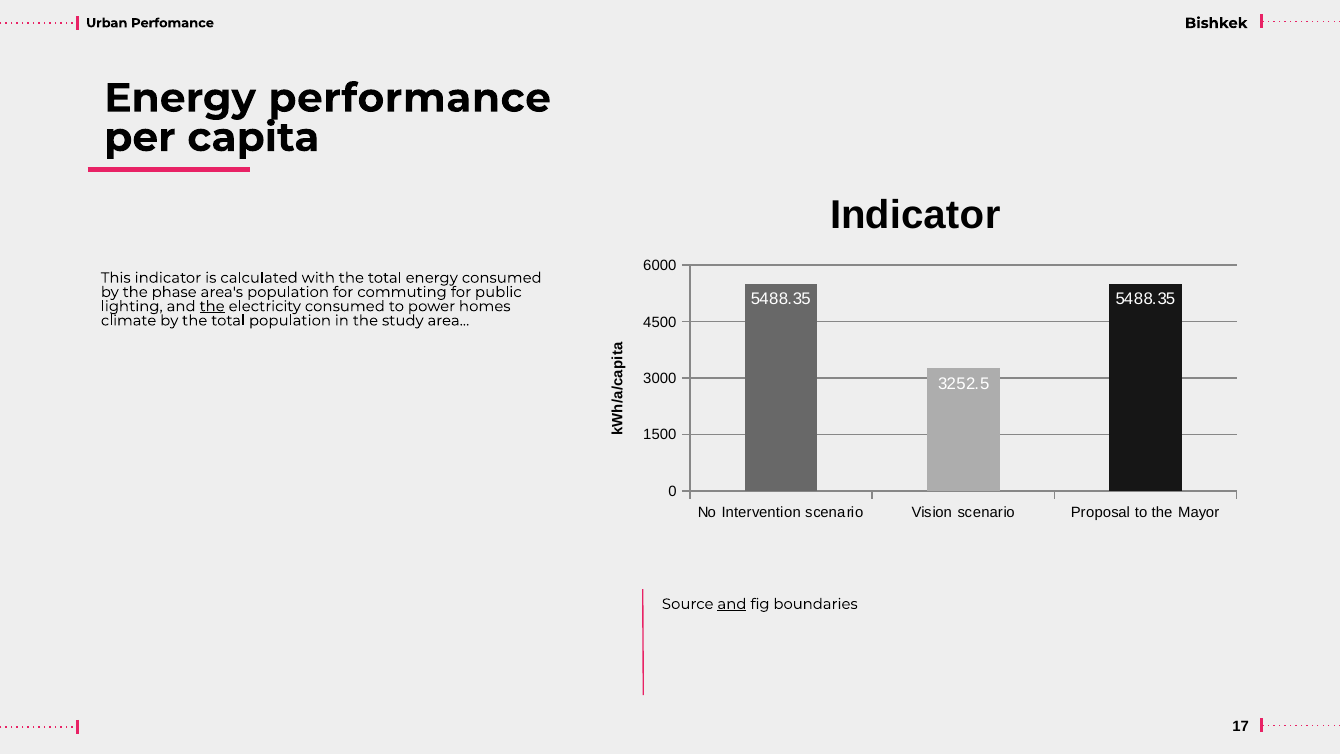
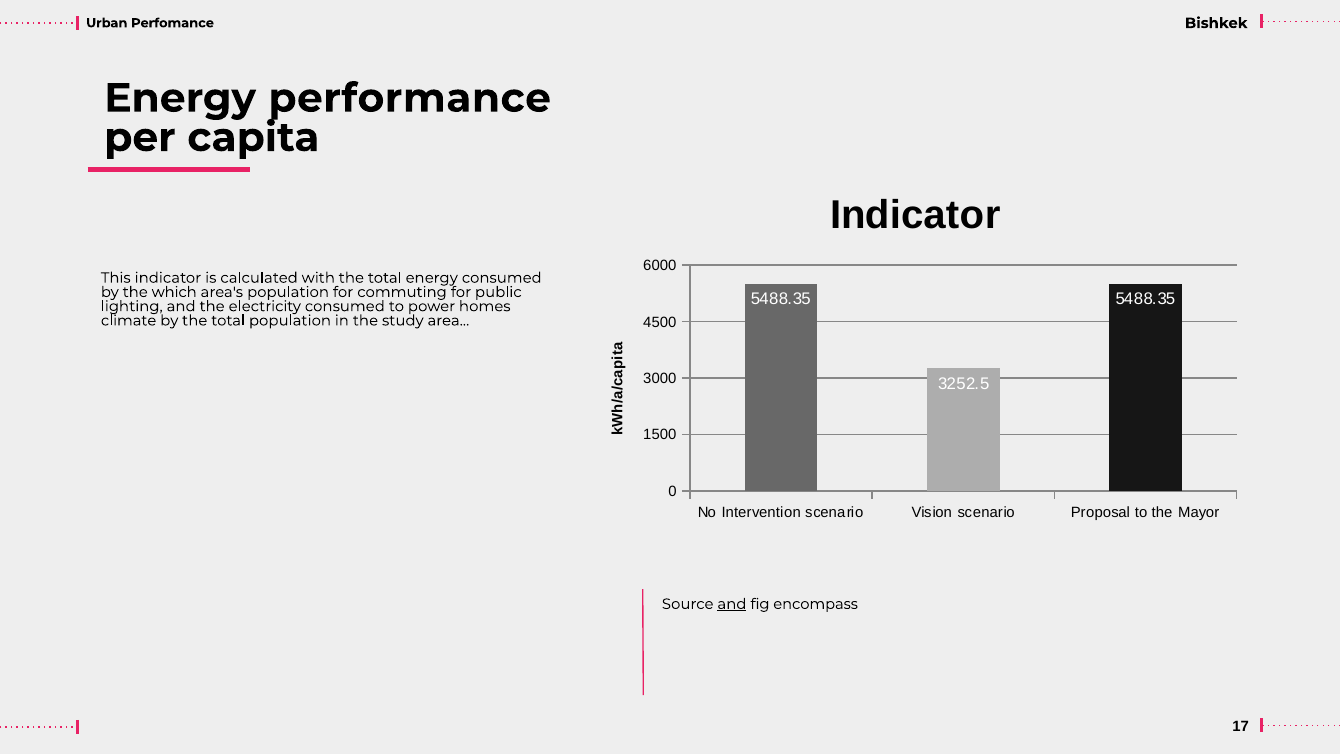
phase: phase -> which (174, 292)
the underline: present -> none (212, 306)
boundaries: boundaries -> encompass (816, 604)
